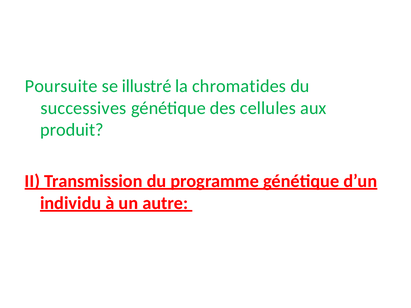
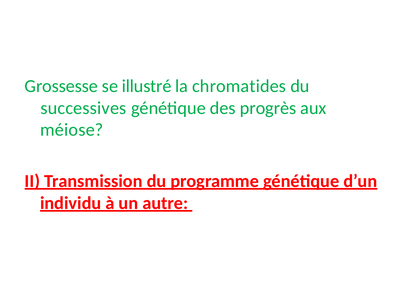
Poursuite: Poursuite -> Grossesse (61, 86)
cellules: cellules -> progrès (268, 108)
produit: produit -> méiose (72, 130)
